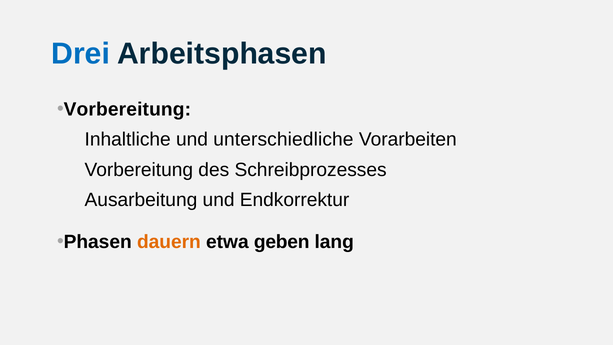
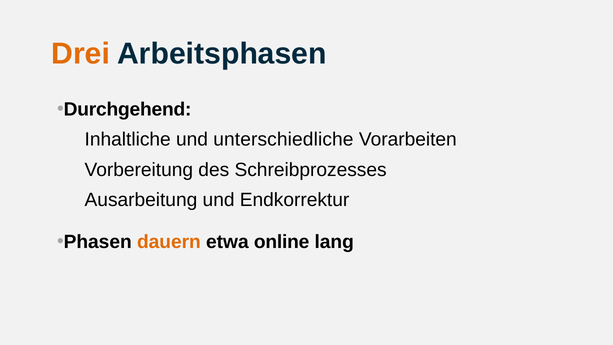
Drei colour: blue -> orange (81, 54)
Vorbereitung: Vorbereitung -> Durchgehend (128, 109)
geben: geben -> online (282, 242)
